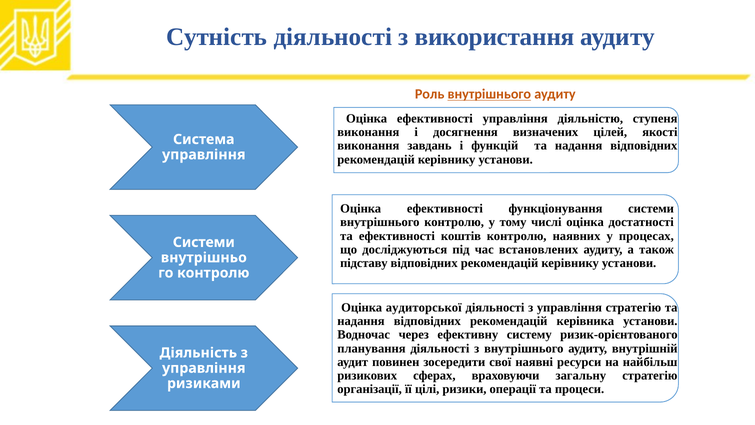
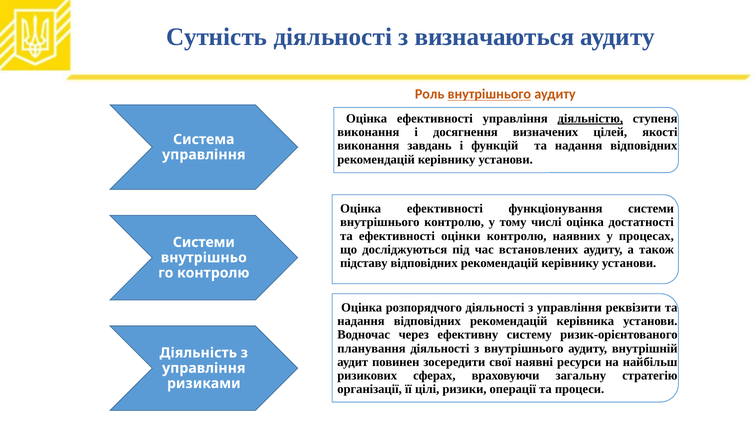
використання: використання -> визначаються (495, 37)
діяльністю underline: none -> present (590, 119)
коштів: коштів -> оцінки (461, 236)
аудиторської: аудиторської -> розпорядчого (424, 307)
управління стратегію: стратегію -> реквізити (633, 307)
